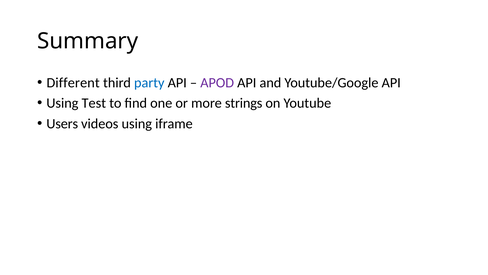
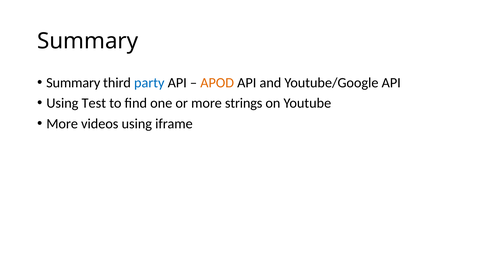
Different: Different -> Summary (73, 83)
APOD colour: purple -> orange (217, 83)
Users: Users -> More (62, 123)
